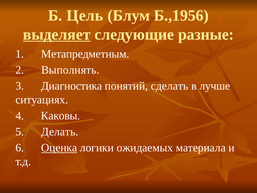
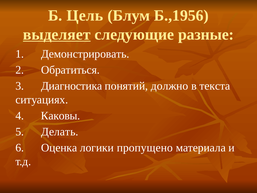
Метапредметным: Метапредметным -> Демонстрировать (85, 54)
Выполнять: Выполнять -> Обратиться (70, 70)
сделать: сделать -> должно (170, 86)
лучше: лучше -> текста (215, 86)
Оценка underline: present -> none (59, 148)
ожидаемых: ожидаемых -> пропущено (145, 148)
